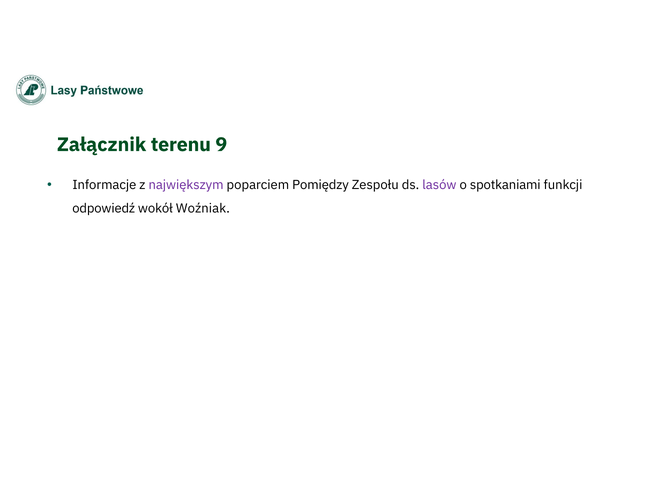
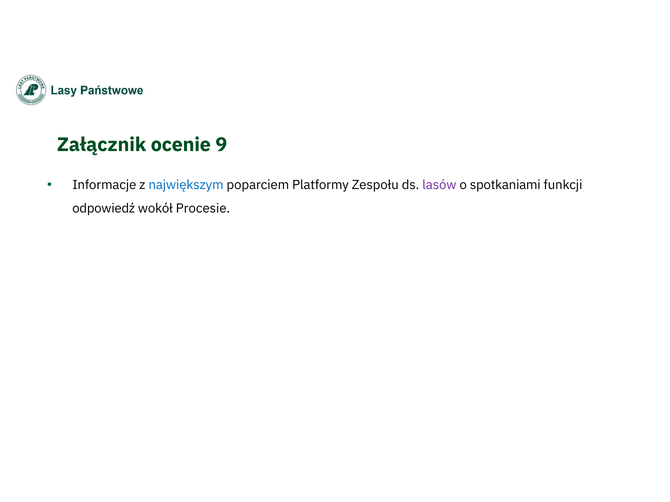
terenu: terenu -> ocenie (181, 145)
największym colour: purple -> blue (186, 185)
Pomiędzy: Pomiędzy -> Platformy (321, 185)
Woźniak: Woźniak -> Procesie (203, 209)
